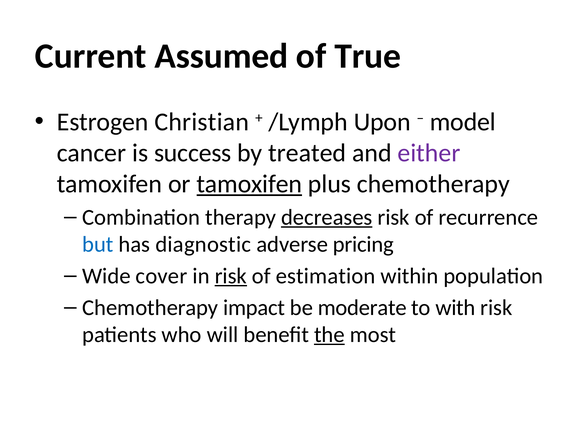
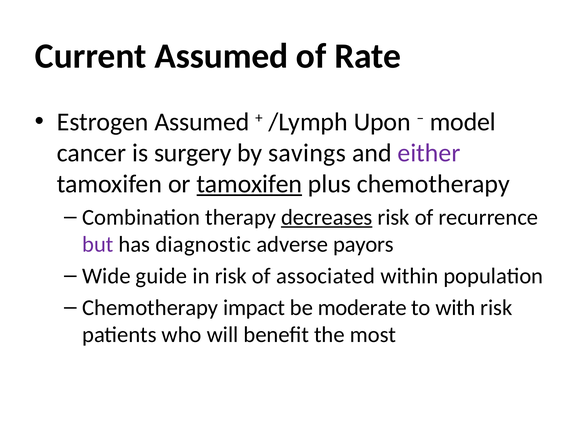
True: True -> Rate (368, 56)
Estrogen Christian: Christian -> Assumed (202, 122)
success: success -> surgery (193, 153)
treated: treated -> savings (307, 153)
but colour: blue -> purple (98, 245)
pricing: pricing -> payors (363, 245)
cover: cover -> guide (161, 276)
risk underline: present -> none (231, 276)
estimation: estimation -> associated (326, 276)
the underline: present -> none (329, 335)
